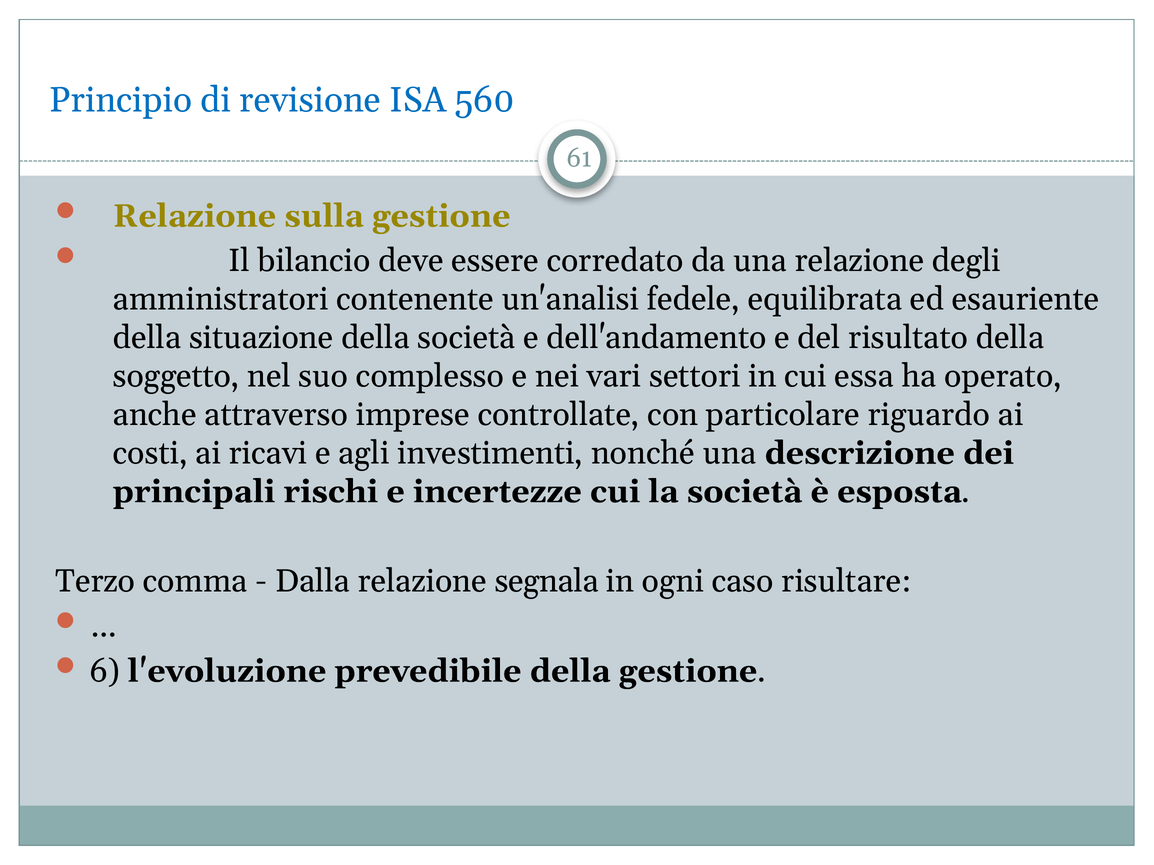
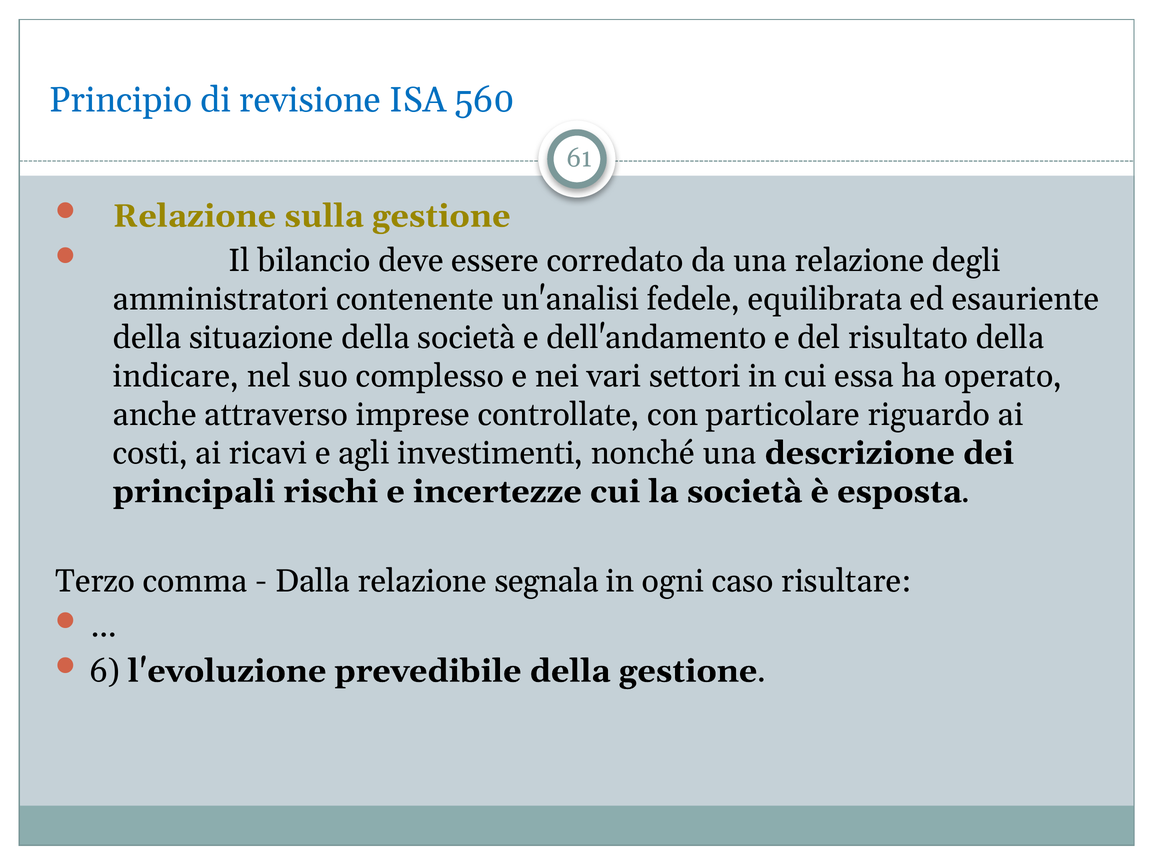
soggetto: soggetto -> indicare (176, 377)
